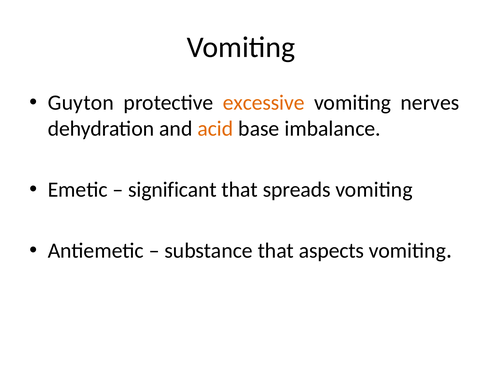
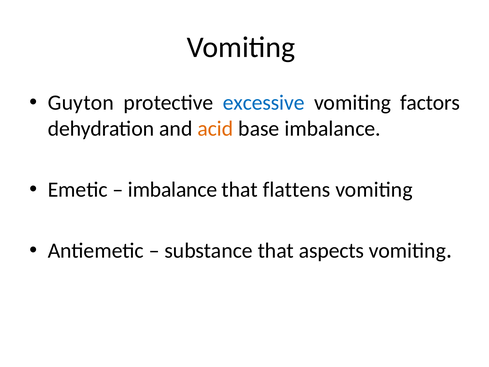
excessive colour: orange -> blue (264, 103)
nerves: nerves -> factors (430, 103)
significant: significant -> imbalance (173, 190)
spreads: spreads -> flattens (297, 190)
